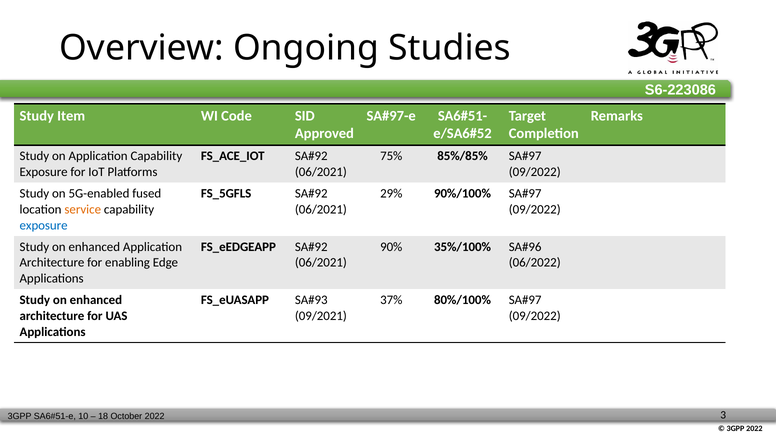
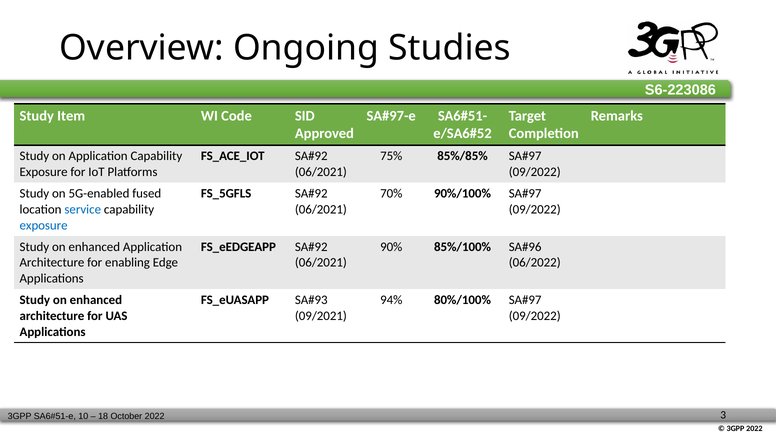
29%: 29% -> 70% (391, 193)
service colour: orange -> blue (83, 209)
35%/100%: 35%/100% -> 85%/100% (463, 247)
37%: 37% -> 94% (391, 300)
